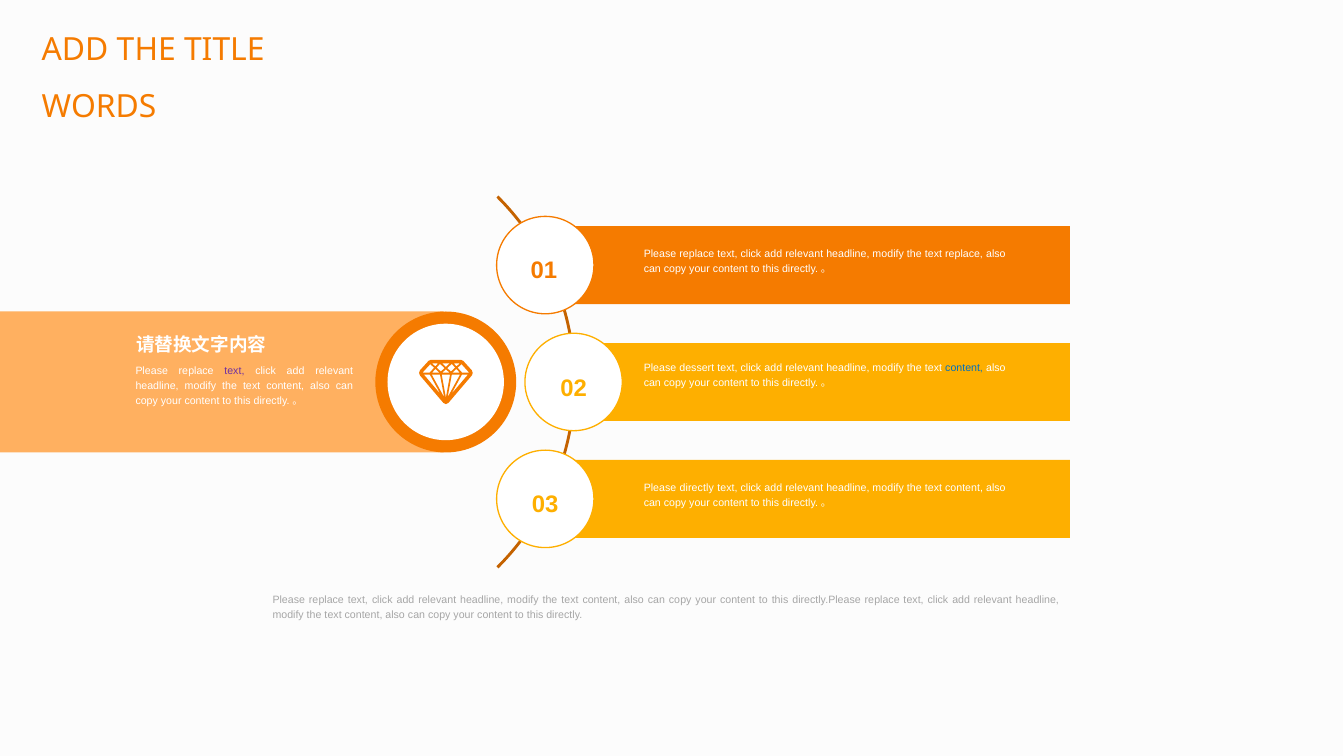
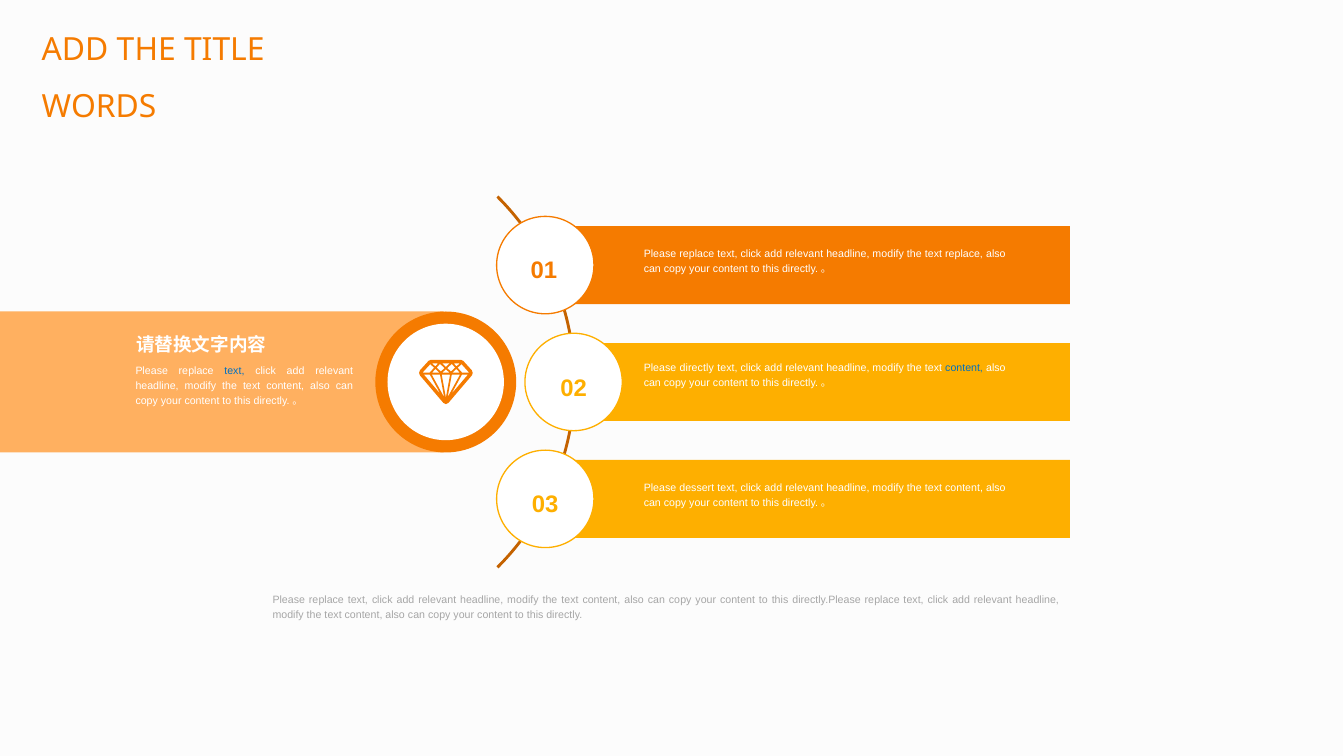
Please dessert: dessert -> directly (697, 368)
text colour: purple -> blue (234, 371)
Please directly: directly -> dessert (697, 488)
